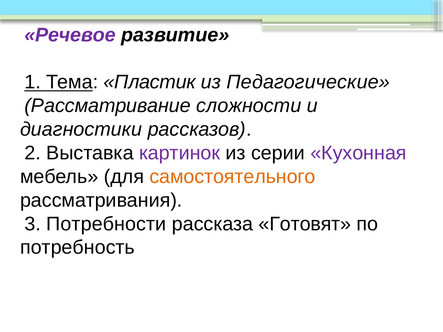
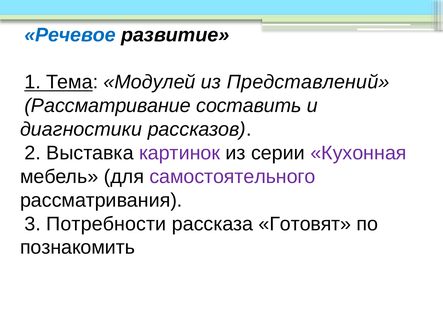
Речевое colour: purple -> blue (70, 35)
Пластик: Пластик -> Модулей (150, 82)
Педагогические: Педагогические -> Представлений (308, 82)
сложности: сложности -> составить (249, 106)
самостоятельного colour: orange -> purple (233, 177)
потребность: потребность -> познакомить (77, 248)
